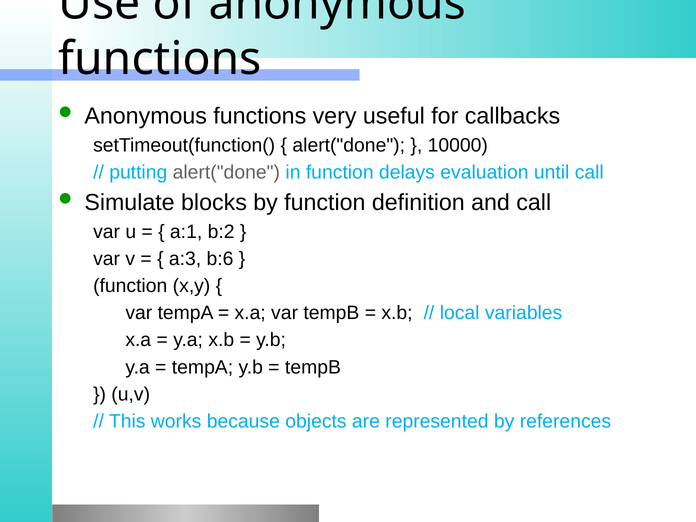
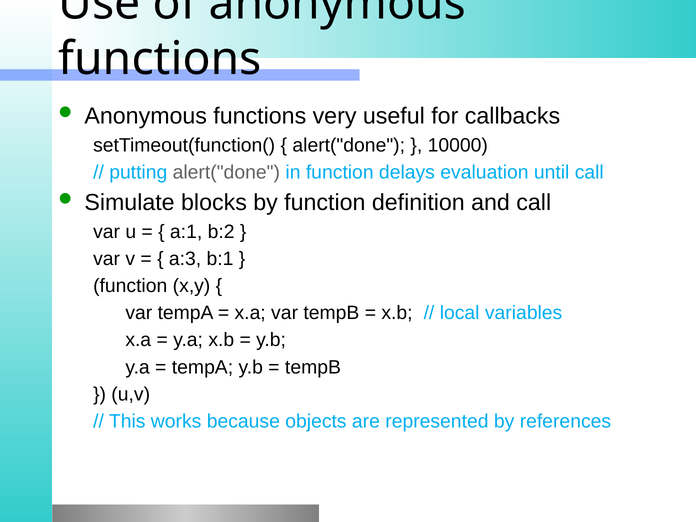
b:6: b:6 -> b:1 (220, 259)
